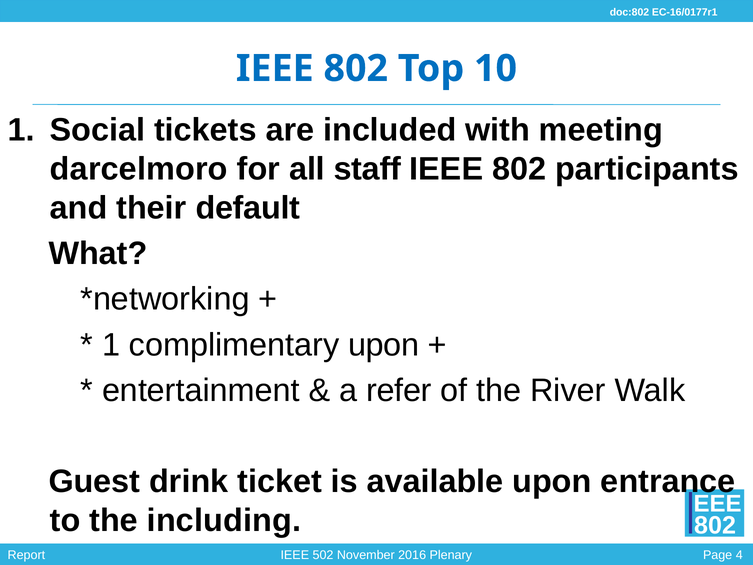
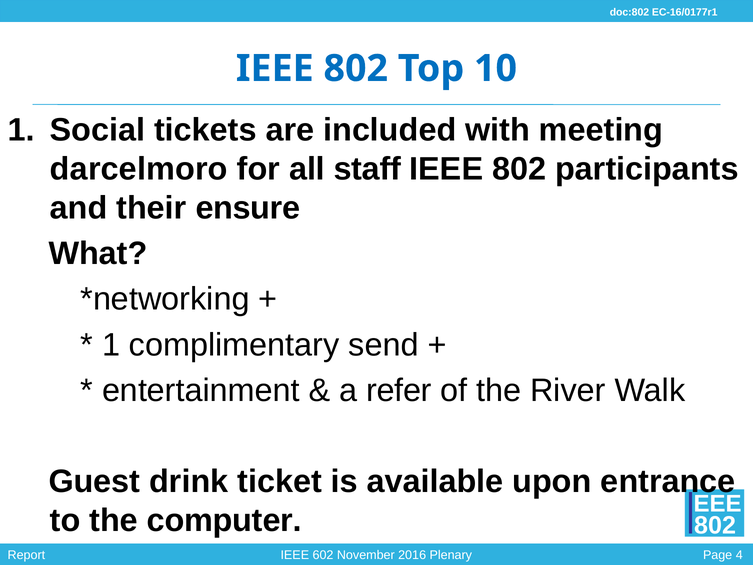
default: default -> ensure (248, 208)
complimentary upon: upon -> send (383, 345)
including: including -> computer (224, 520)
502: 502 -> 602 (323, 555)
